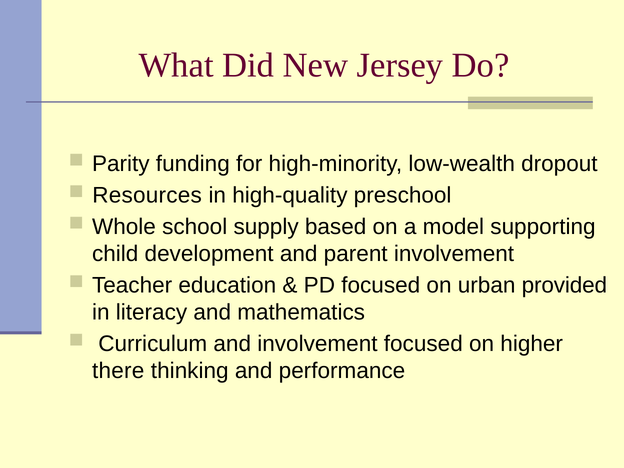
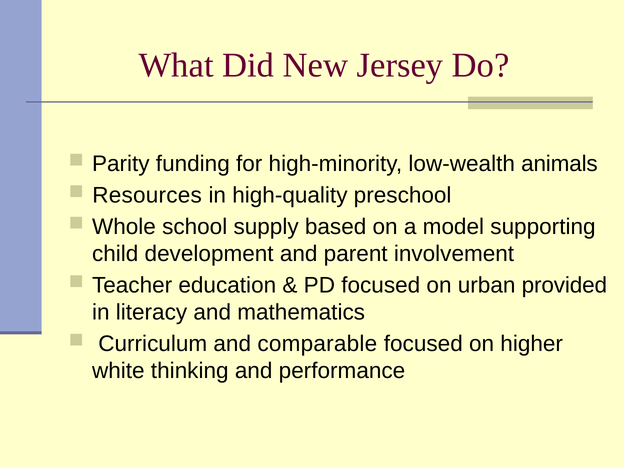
dropout: dropout -> animals (559, 164)
and involvement: involvement -> comparable (317, 344)
there: there -> white (118, 371)
